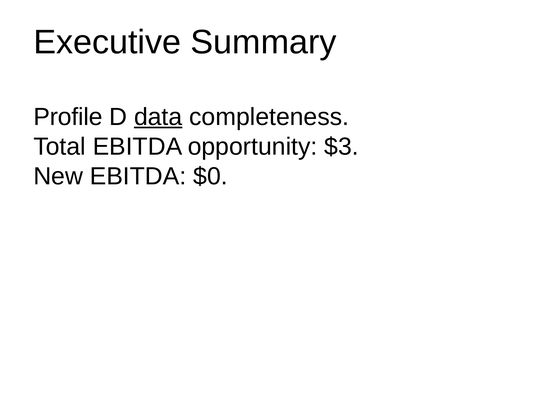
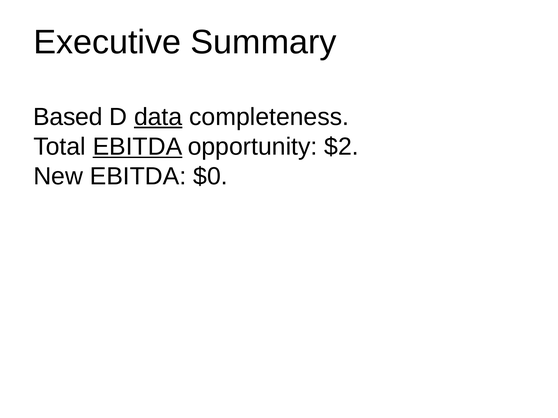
Profile: Profile -> Based (68, 117)
EBITDA underline: none -> present (137, 147)
$3: $3 -> $2 (341, 147)
